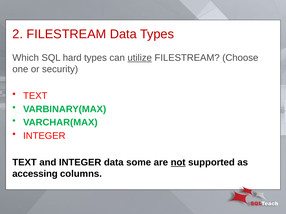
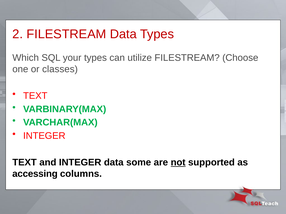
hard: hard -> your (72, 58)
utilize underline: present -> none (140, 58)
security: security -> classes (60, 69)
